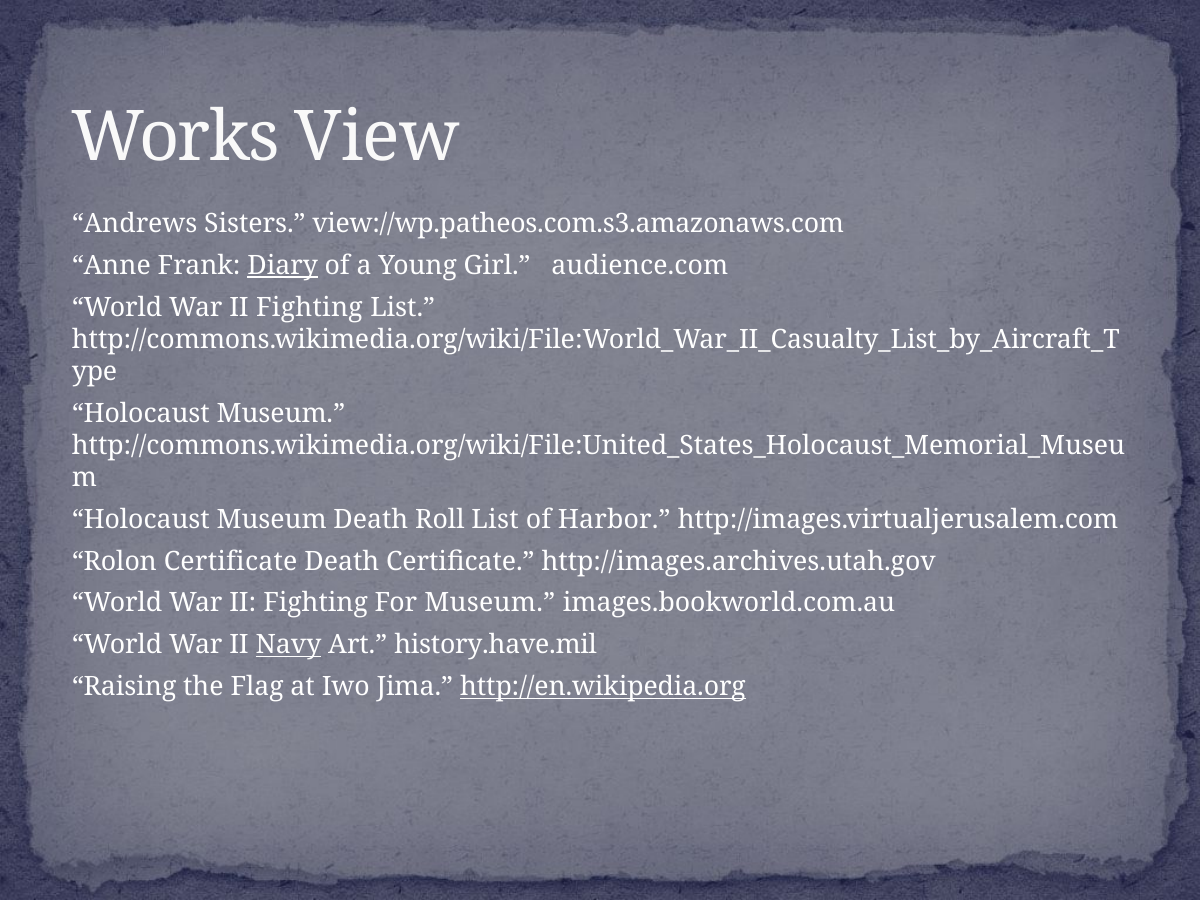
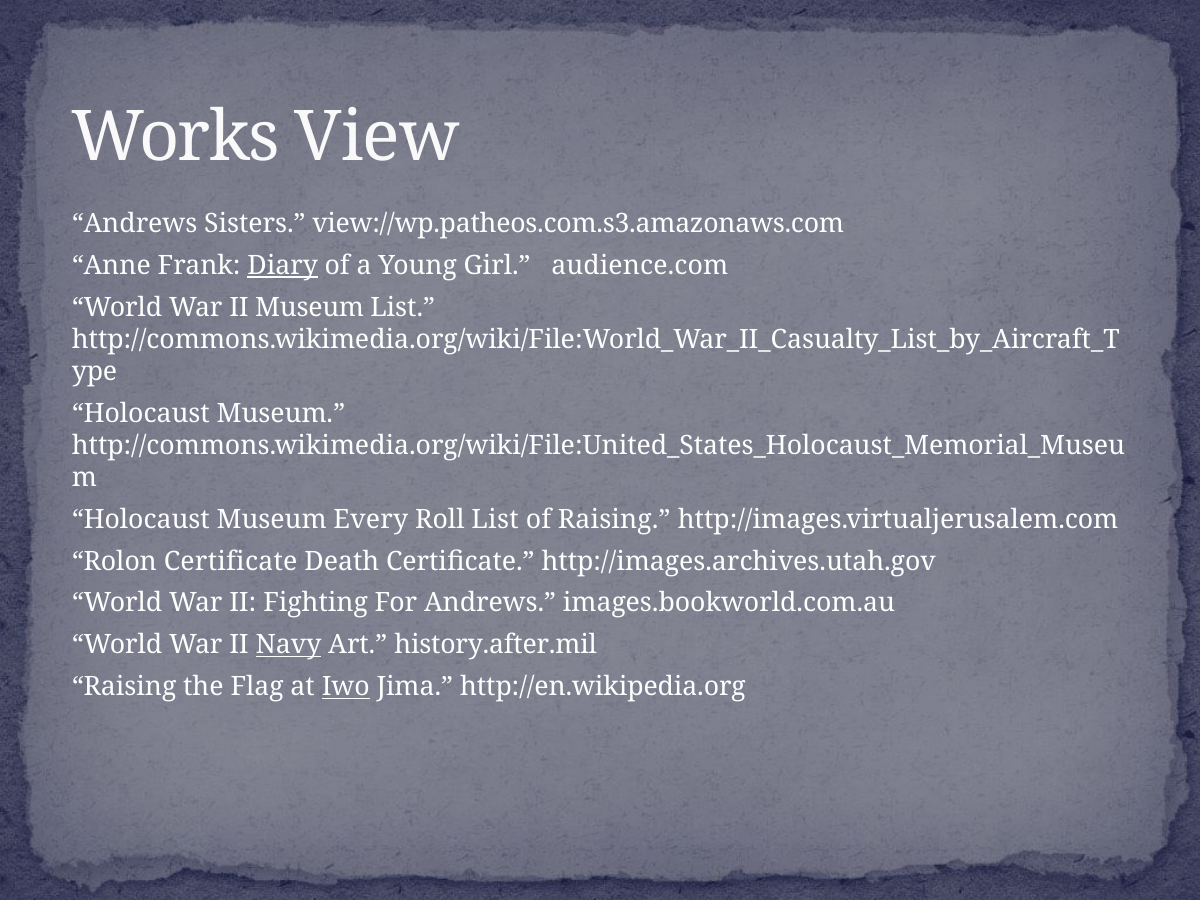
Fighting: Fighting -> Museum (310, 308)
Museum Death: Death -> Every (371, 519)
of Harbor: Harbor -> Raising (614, 519)
For Museum: Museum -> Andrews (490, 603)
history.have.mil: history.have.mil -> history.after.mil (496, 645)
Iwo underline: none -> present (346, 687)
http://en.wikipedia.org underline: present -> none (603, 687)
